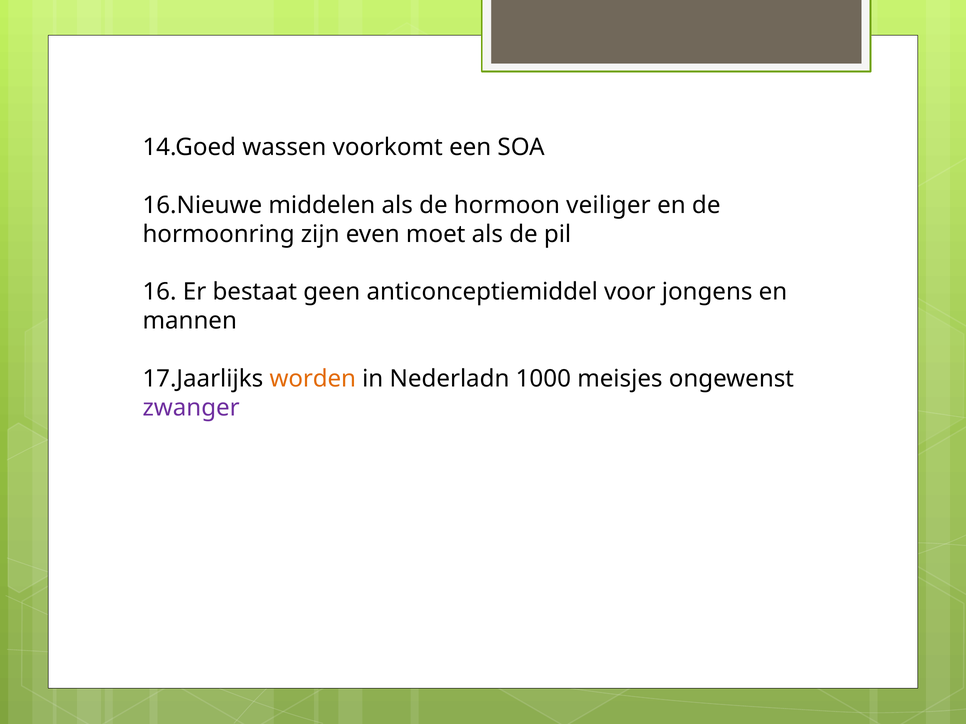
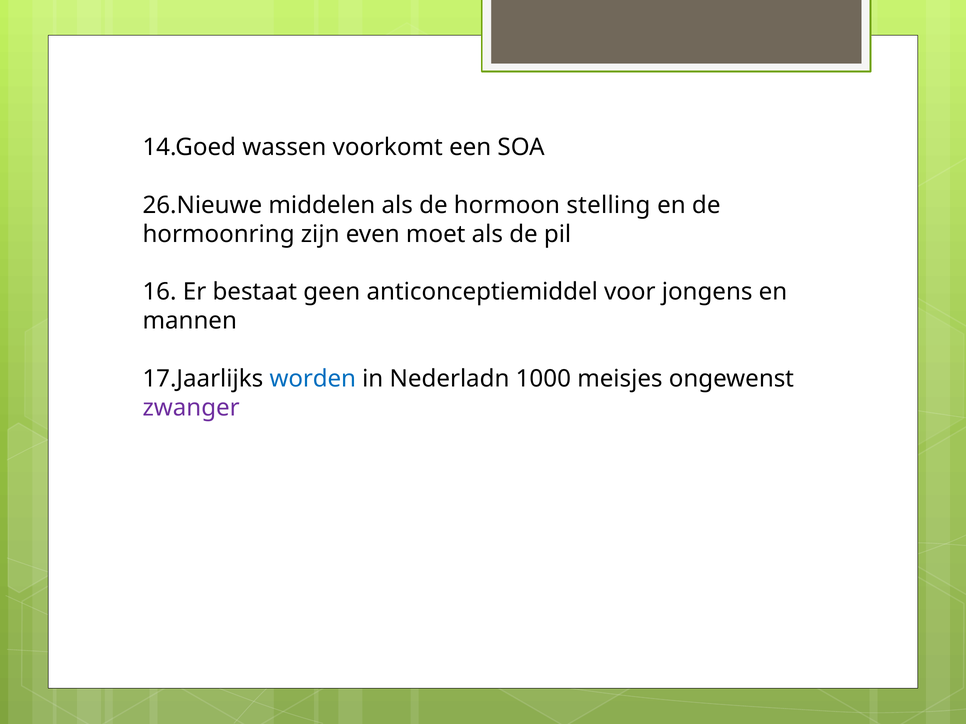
16.Nieuwe: 16.Nieuwe -> 26.Nieuwe (202, 205)
veiliger: veiliger -> stelling (608, 205)
worden colour: orange -> blue (313, 379)
